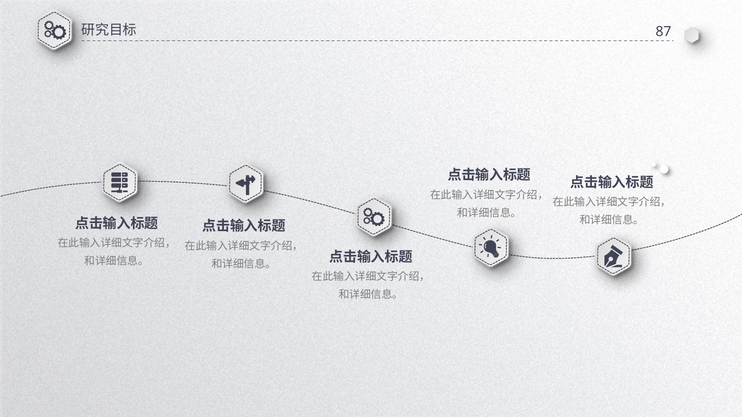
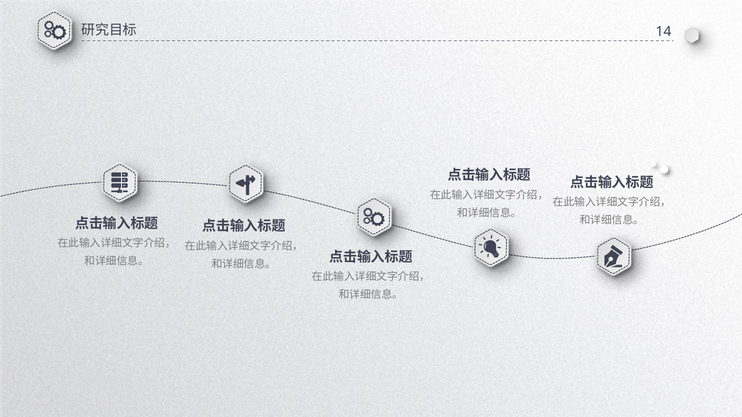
87: 87 -> 14 (664, 32)
